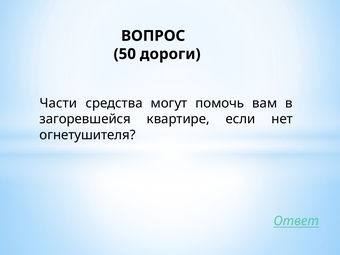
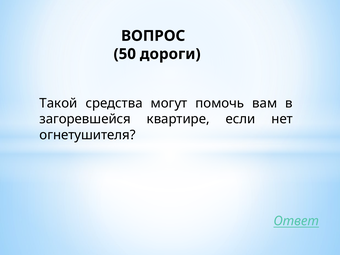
Части: Части -> Такой (58, 103)
